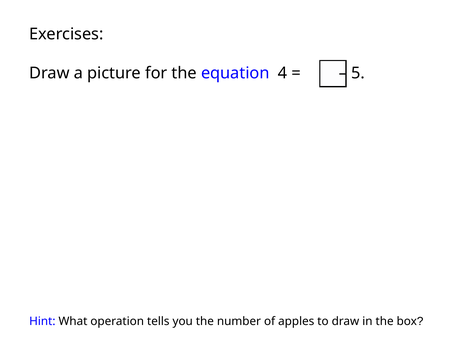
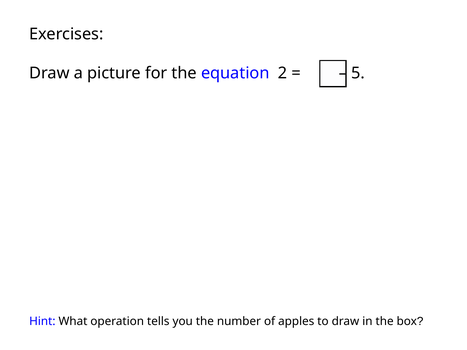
4: 4 -> 2 (283, 73)
